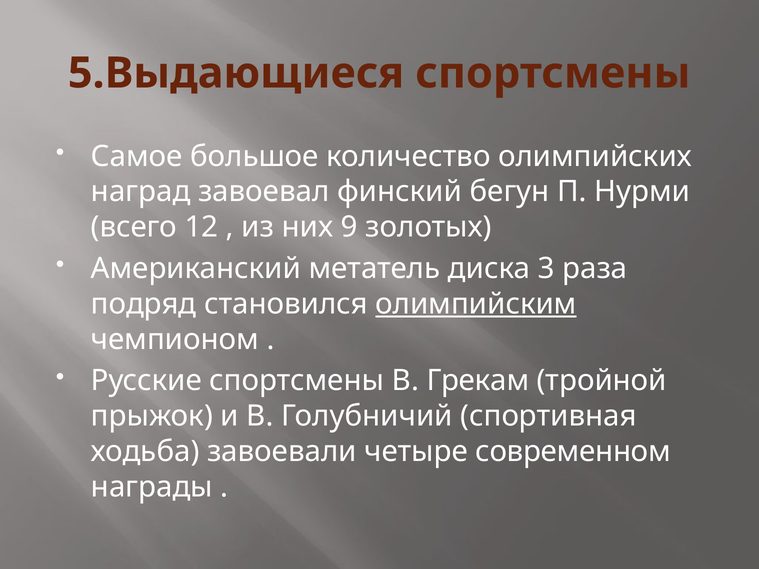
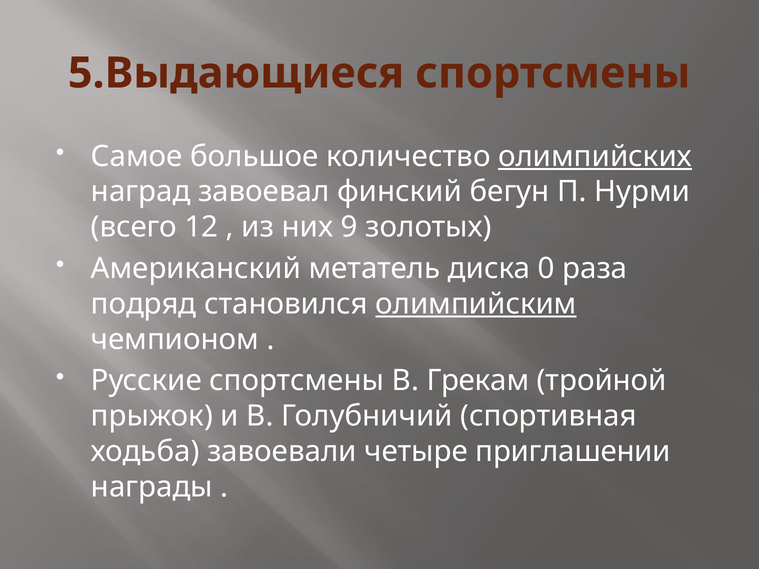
олимпийских underline: none -> present (595, 156)
3: 3 -> 0 (546, 269)
современном: современном -> приглашении (573, 452)
